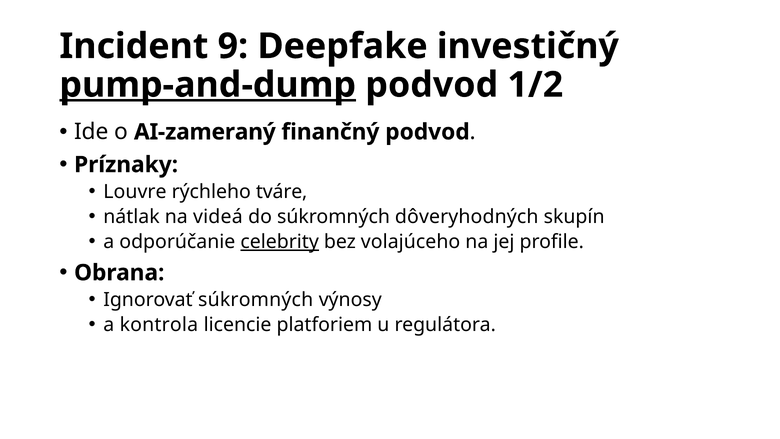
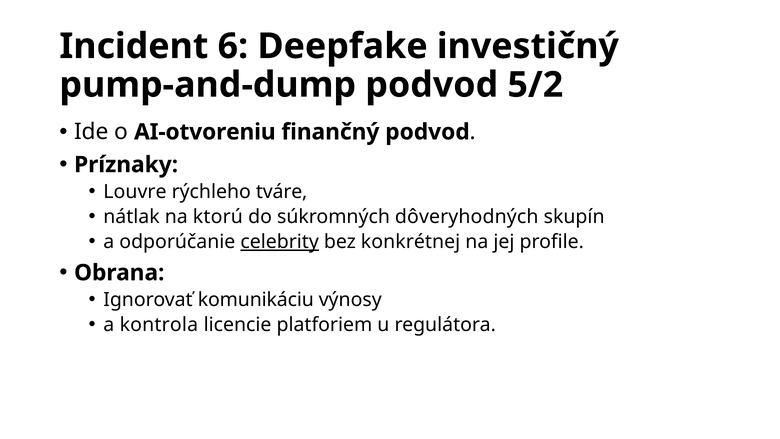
9: 9 -> 6 (233, 46)
pump-and-dump underline: present -> none (208, 85)
1/2: 1/2 -> 5/2 (535, 85)
AI-zameraný: AI-zameraný -> AI-otvoreniu (205, 132)
videá: videá -> ktorú (218, 217)
volajúceho: volajúceho -> konkrétnej (411, 242)
Ignorovať súkromných: súkromných -> komunikáciu (256, 299)
